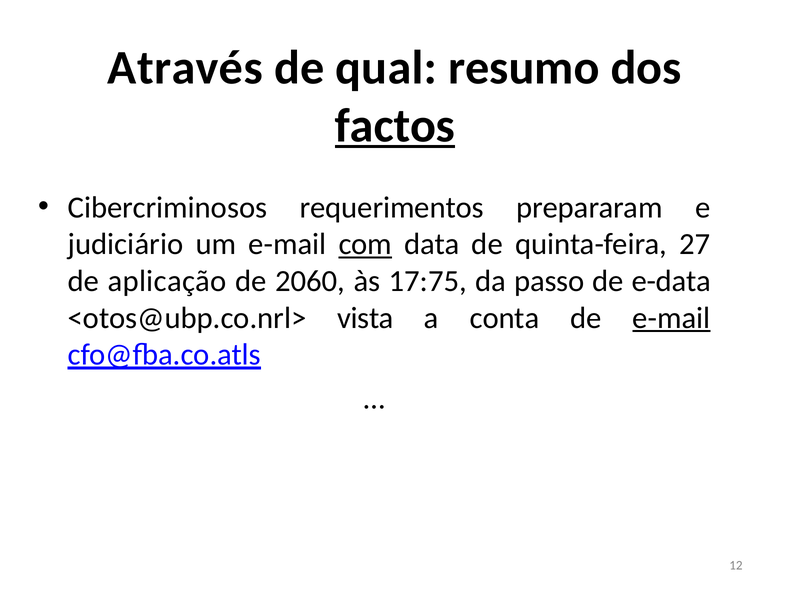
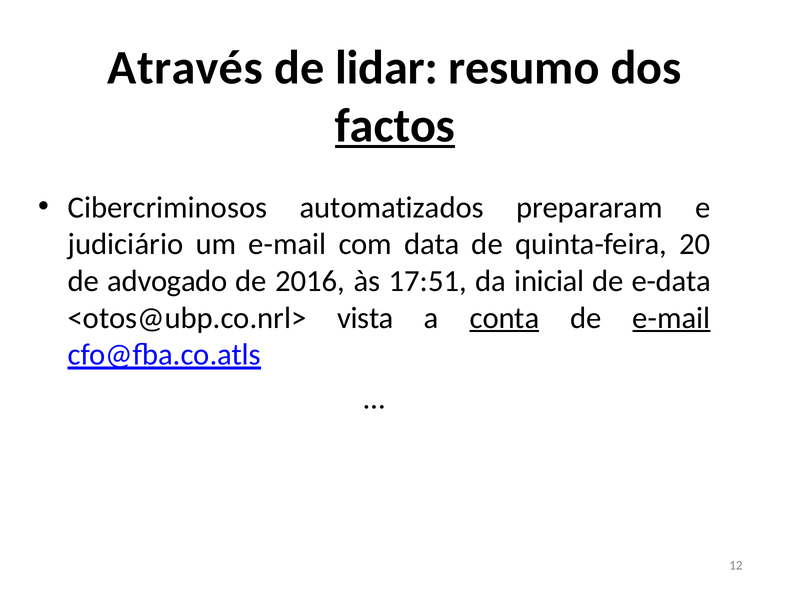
qual: qual -> lidar (387, 68)
requerimentos: requerimentos -> automatizados (392, 208)
com underline: present -> none (365, 244)
27: 27 -> 20 (695, 244)
aplicação: aplicação -> advogado (167, 281)
2060: 2060 -> 2016 (310, 281)
17:75: 17:75 -> 17:51 (428, 281)
passo: passo -> inicial (549, 281)
conta underline: none -> present (505, 318)
